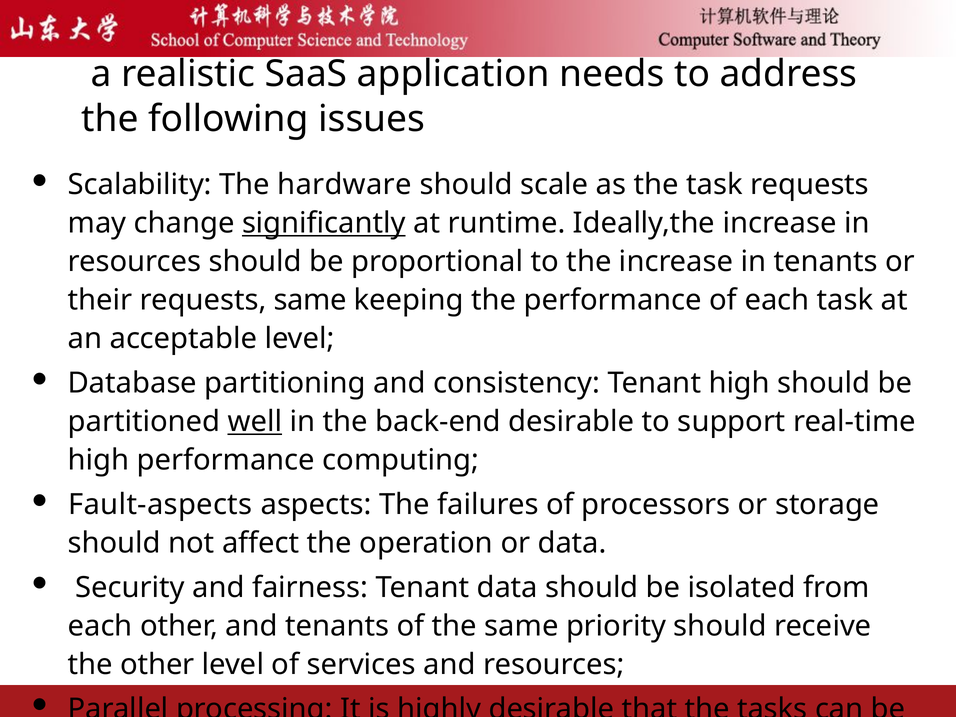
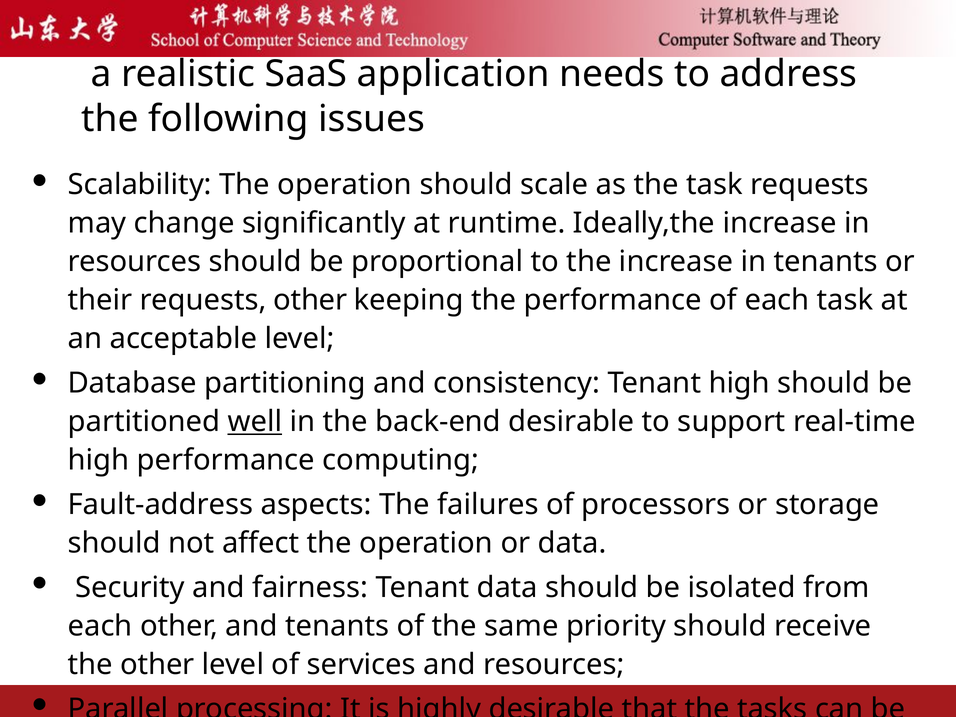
Scalability The hardware: hardware -> operation (345, 185)
signiﬁcantly underline: present -> none (324, 223)
requests same: same -> other (310, 300)
Fault-aspects: Fault-aspects -> Fault-address (160, 505)
